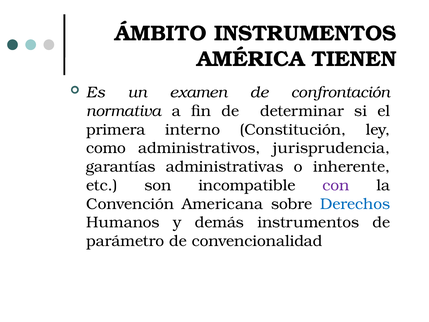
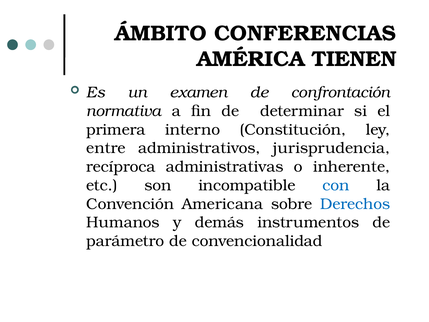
ÁMBITO INSTRUMENTOS: INSTRUMENTOS -> CONFERENCIAS (305, 33)
como: como -> entre (106, 148)
garantías: garantías -> recíproca (121, 167)
con colour: purple -> blue (336, 185)
